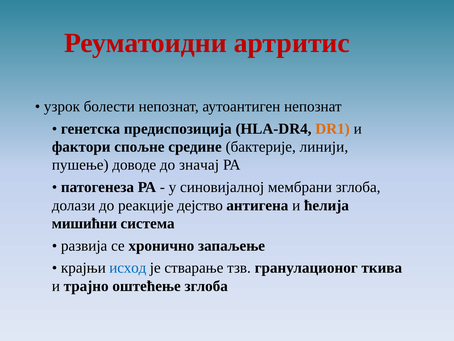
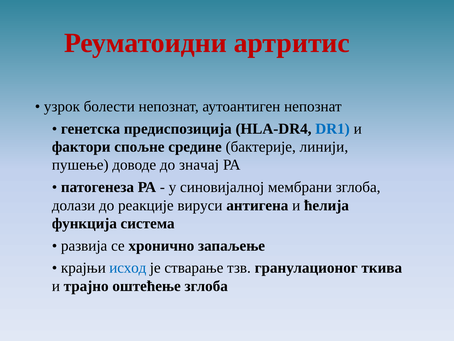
DR1 colour: orange -> blue (333, 129)
дејство: дејство -> вируси (200, 205)
мишићни: мишићни -> функција (84, 223)
